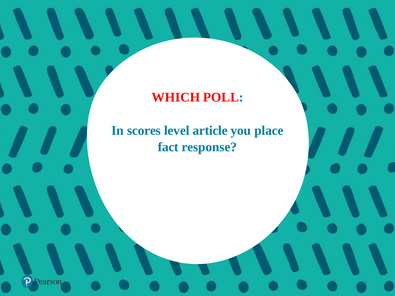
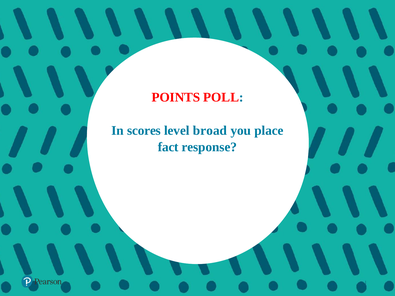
WHICH: WHICH -> POINTS (176, 97)
article: article -> broad (210, 131)
